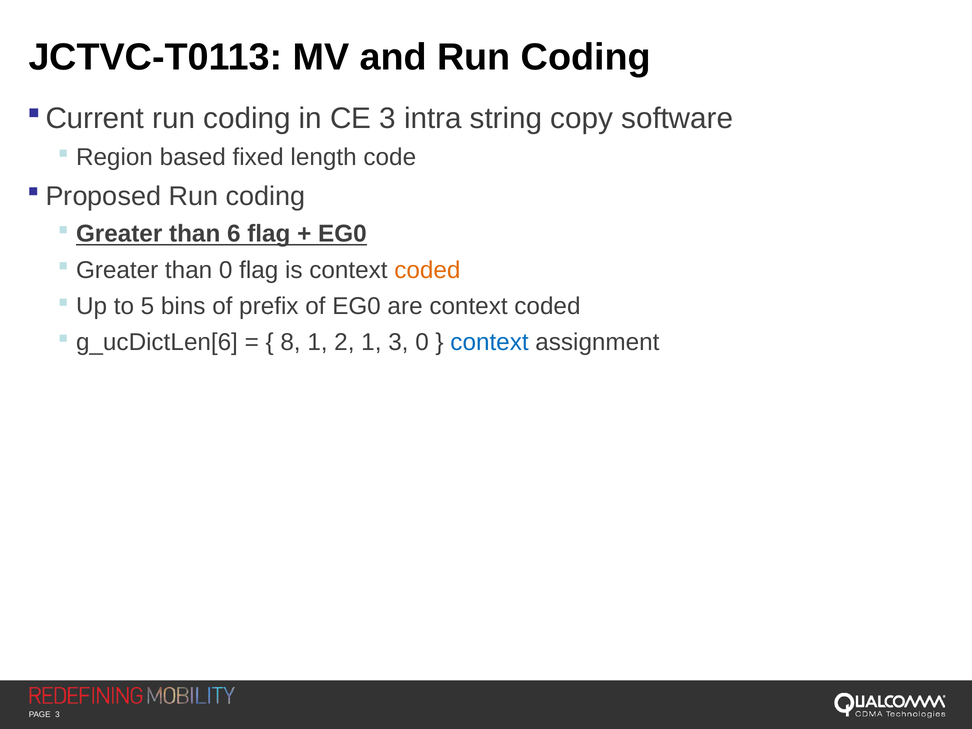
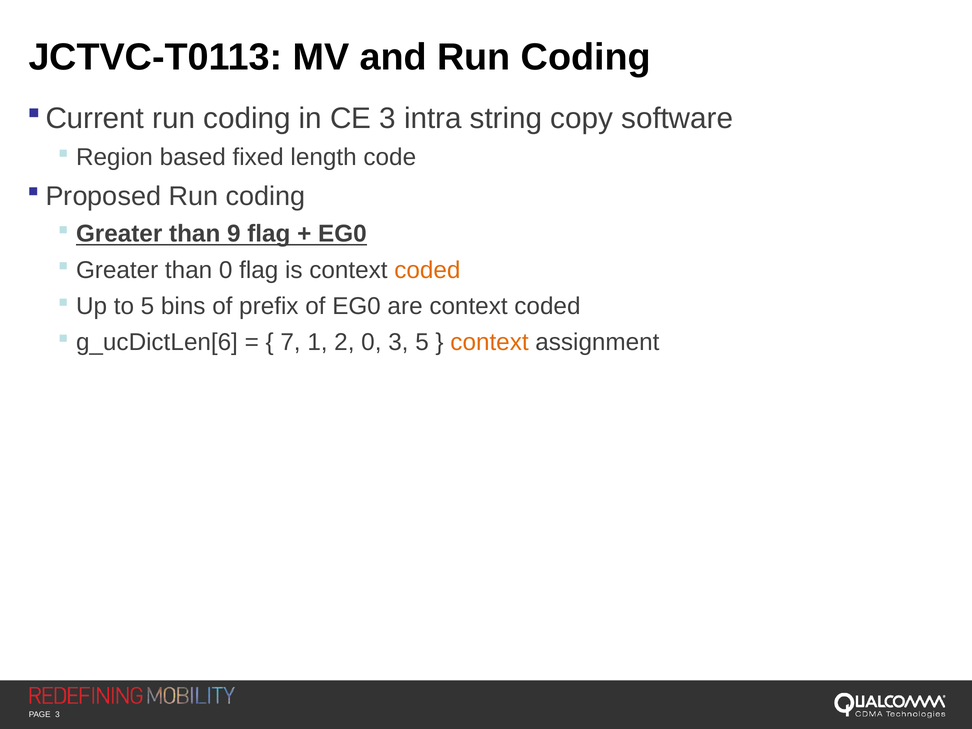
6: 6 -> 9 (234, 234)
8: 8 -> 7 (291, 342)
2 1: 1 -> 0 (371, 342)
3 0: 0 -> 5 (422, 342)
context colour: blue -> orange (489, 342)
